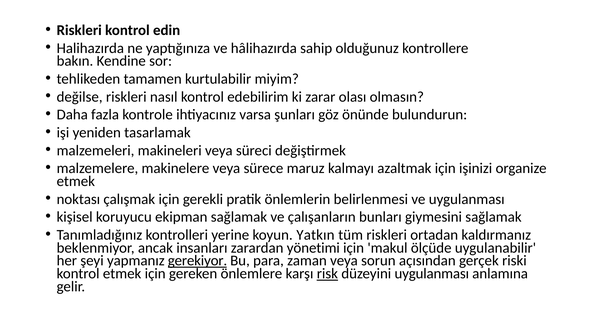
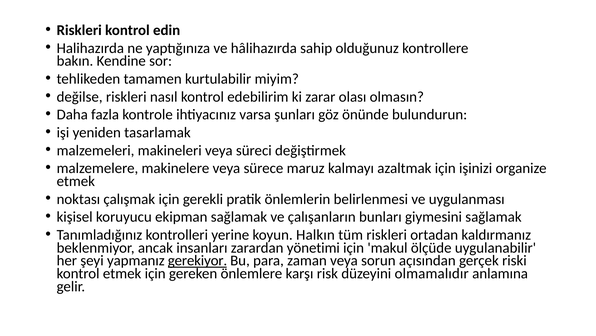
Yatkın: Yatkın -> Halkın (315, 234)
risk underline: present -> none (327, 273)
düzeyini uygulanması: uygulanması -> olmamalıdır (432, 273)
